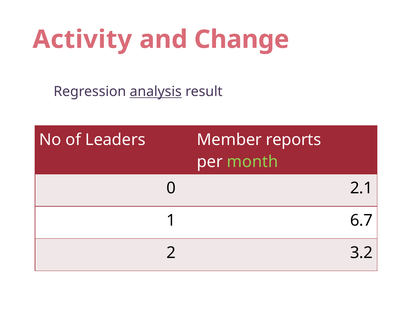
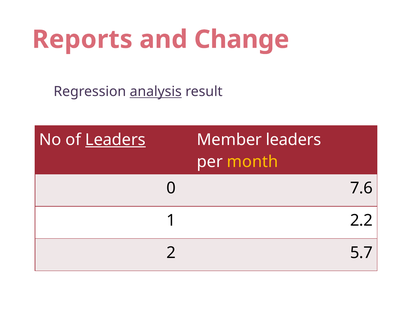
Activity: Activity -> Reports (82, 40)
Leaders underline: none -> present (115, 140)
Member reports: reports -> leaders (294, 140)
month colour: light green -> yellow (253, 162)
2.1: 2.1 -> 7.6 (361, 188)
6.7: 6.7 -> 2.2 (361, 221)
3.2: 3.2 -> 5.7 (361, 253)
